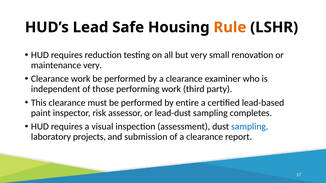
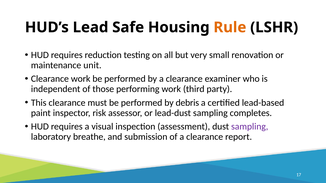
maintenance very: very -> unit (92, 65)
entire: entire -> debris (187, 103)
sampling colour: blue -> purple (250, 127)
projects: projects -> breathe (89, 137)
